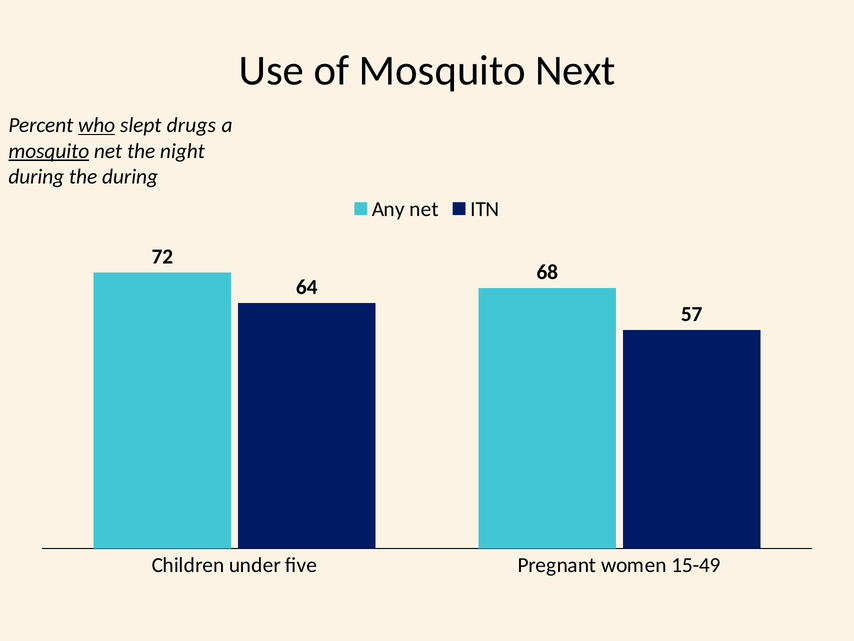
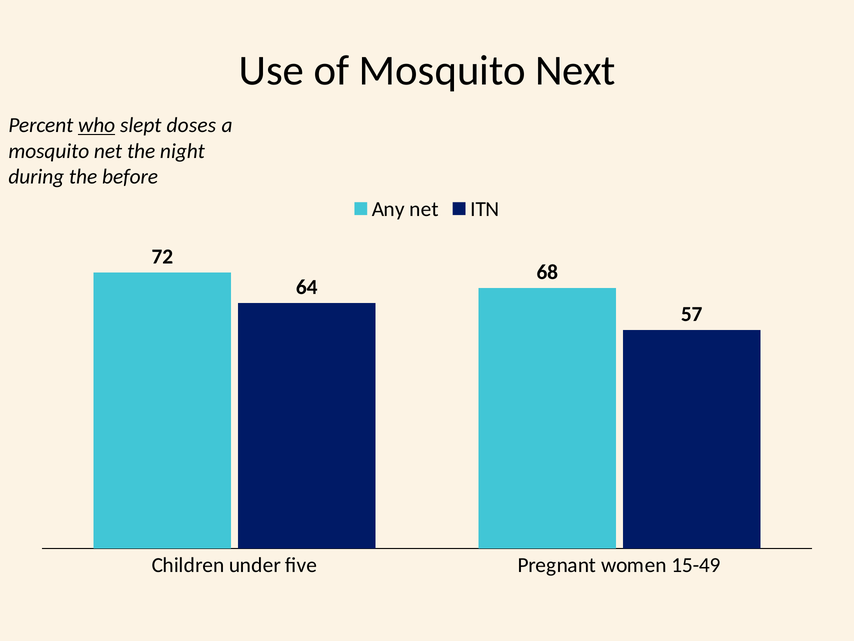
drugs: drugs -> doses (191, 125)
mosquito underline: present -> none (49, 151)
the during: during -> before (130, 176)
